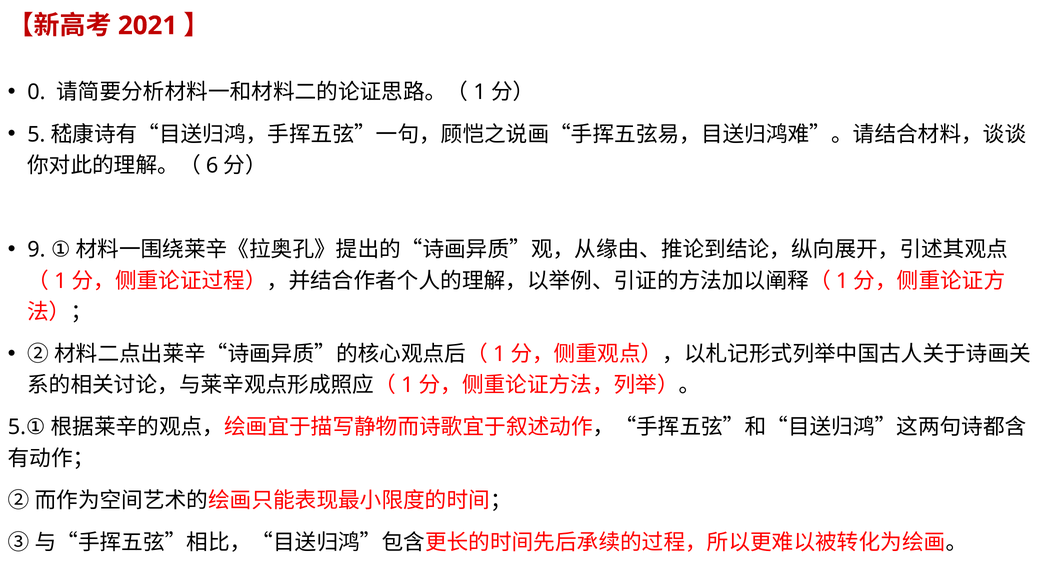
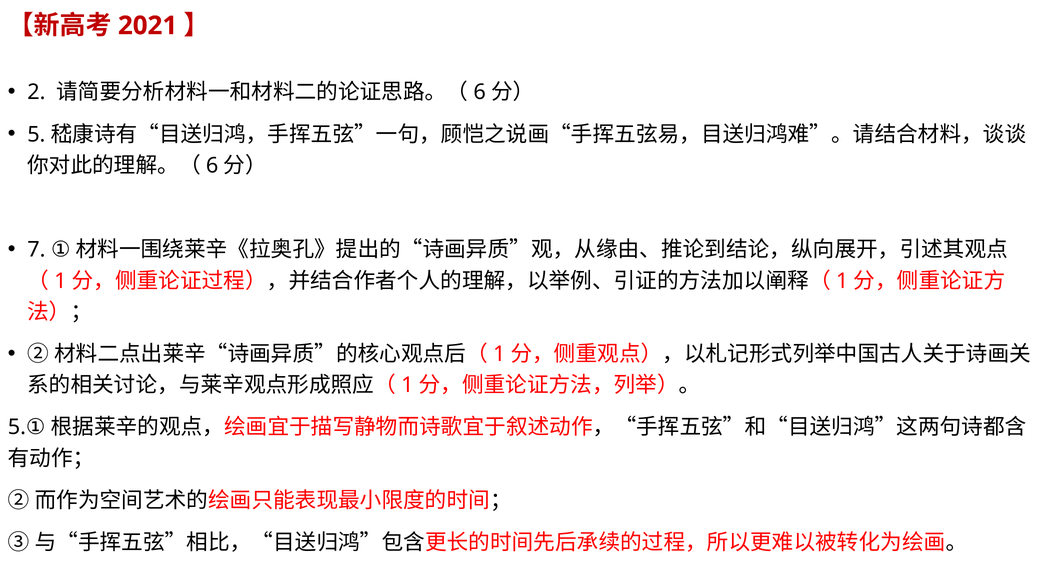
0: 0 -> 2 (36, 92)
1: 1 -> 6 (480, 92)
9: 9 -> 7 (36, 249)
